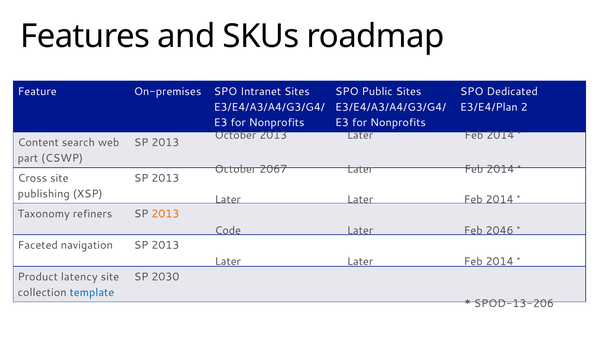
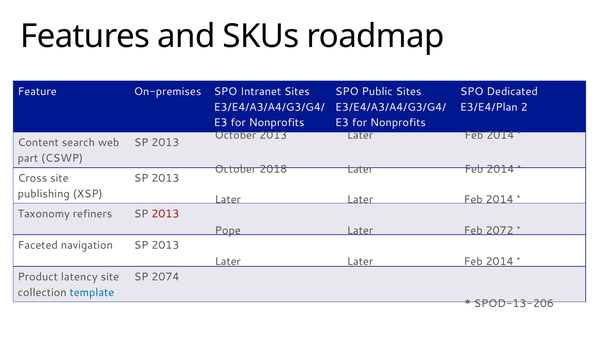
2067: 2067 -> 2018 (273, 169)
2013 colour: orange -> red (165, 214)
Code: Code -> Pope (228, 231)
2046: 2046 -> 2072 (500, 231)
2030: 2030 -> 2074 (165, 277)
